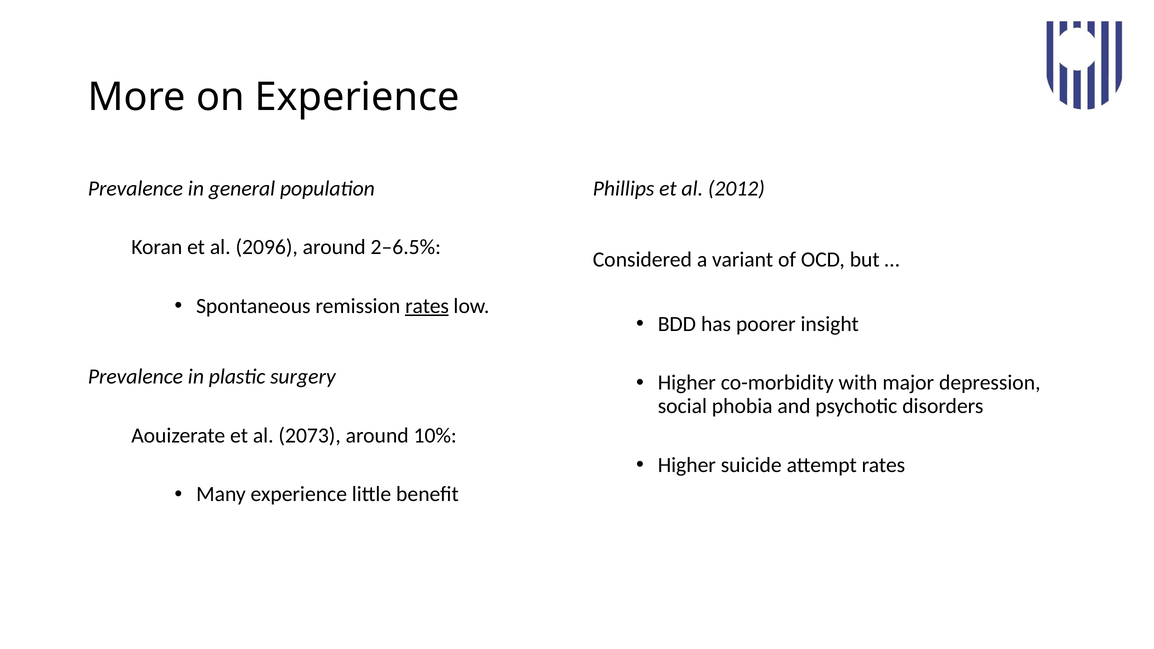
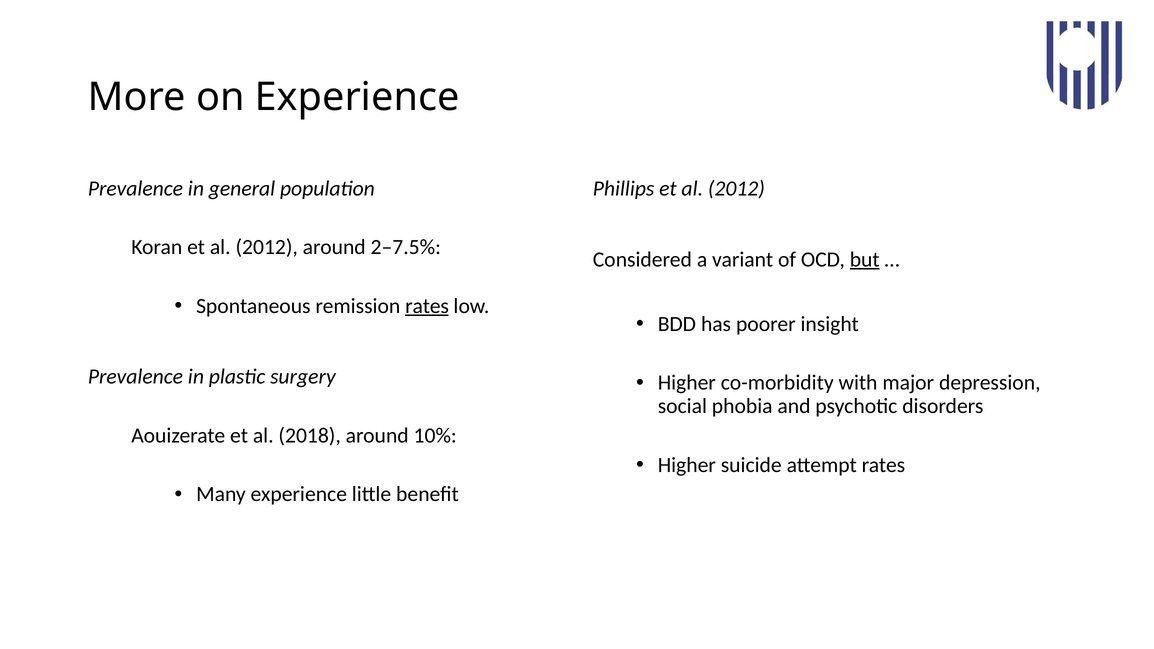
Koran et al 2096: 2096 -> 2012 (267, 247)
2–6.5%: 2–6.5% -> 2–7.5% (406, 247)
but underline: none -> present (865, 259)
2073: 2073 -> 2018 (310, 436)
